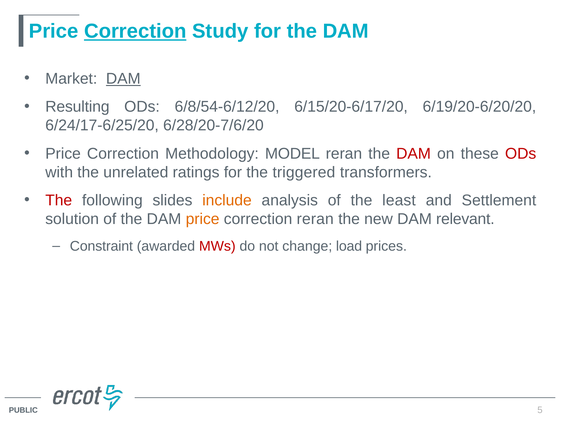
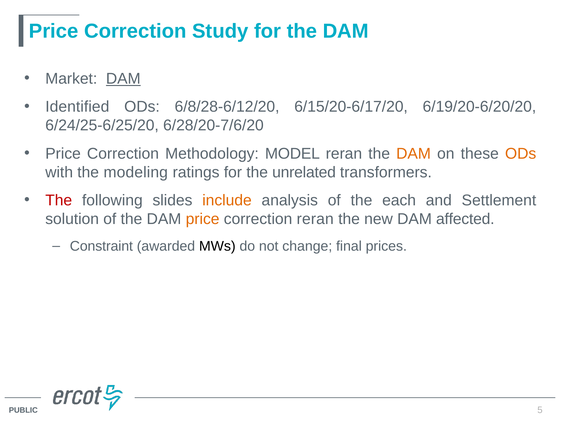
Correction underline: present -> none (135, 31)
Resulting: Resulting -> Identified (77, 107)
6/8/54-6/12/20: 6/8/54-6/12/20 -> 6/8/28-6/12/20 (227, 107)
6/24/17-6/25/20: 6/24/17-6/25/20 -> 6/24/25-6/25/20 (102, 125)
DAM colour: red -> orange (414, 154)
ODs colour: red -> orange (521, 154)
unrelated: unrelated -> modeling (136, 172)
triggered: triggered -> unrelated (304, 172)
least: least -> each (399, 200)
relevant: relevant -> affected (465, 219)
MWs colour: red -> black (217, 246)
load: load -> final (349, 246)
